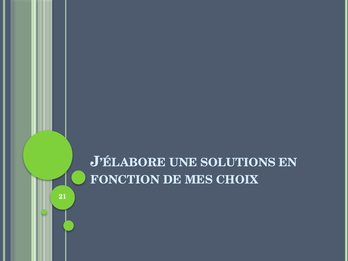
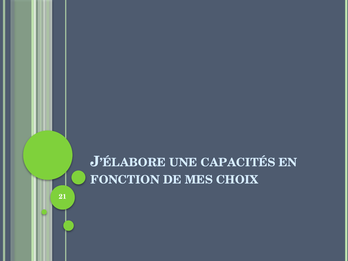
SOLUTIONS: SOLUTIONS -> CAPACITÉS (238, 162)
